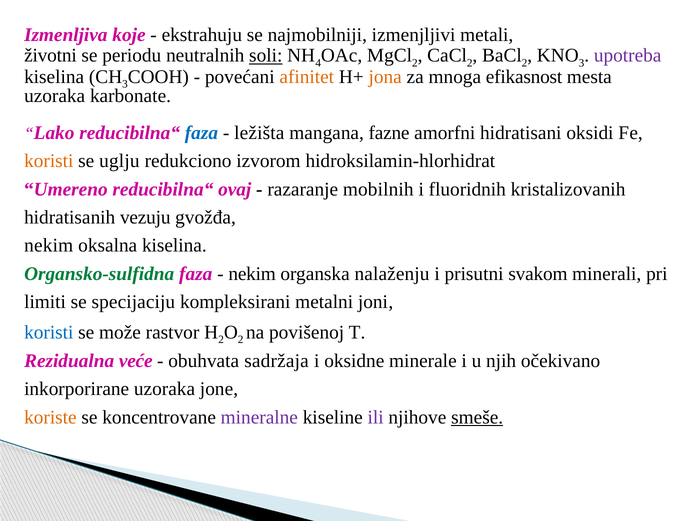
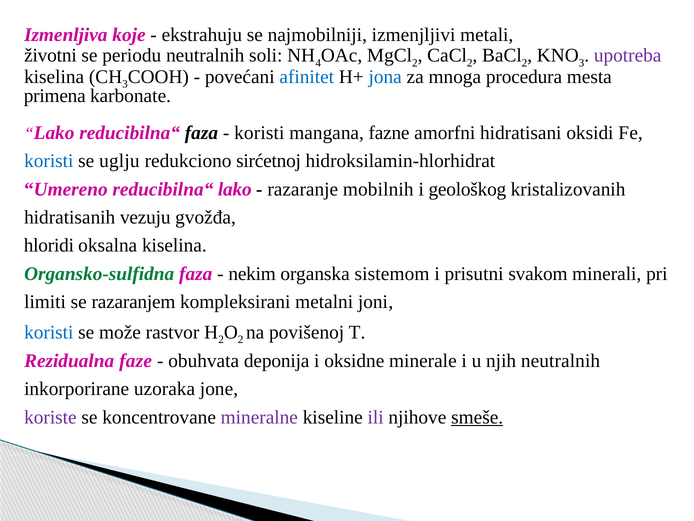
soli underline: present -> none (266, 56)
afinitet colour: orange -> blue (307, 77)
jona colour: orange -> blue (385, 77)
efikasnost: efikasnost -> procedura (524, 77)
uzoraka: uzoraka -> primena (55, 96)
faza colour: blue -> black (201, 133)
ležišta: ležišta -> koristi (259, 133)
koristi colour: orange -> blue (49, 161)
izvorom: izvorom -> sirćetnoj (269, 161)
reducibilna“ ovaj: ovaj -> lako (235, 189)
fluoridnih: fluoridnih -> geološkog (467, 189)
nekim: nekim -> hloridi (49, 245)
nalaženju: nalaženju -> sistemom (392, 273)
specijaciju: specijaciju -> razaranjem (134, 302)
veće: veće -> faze (136, 360)
sadržaja: sadržaja -> deponija (277, 360)
njih očekivano: očekivano -> neutralnih (561, 360)
koriste colour: orange -> purple (50, 417)
